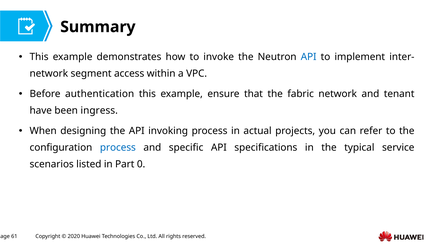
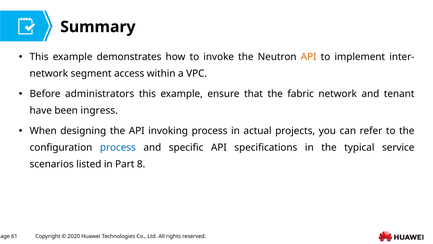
API colour: blue -> orange (309, 57)
authentication: authentication -> administrators (100, 94)
0: 0 -> 8 (141, 164)
